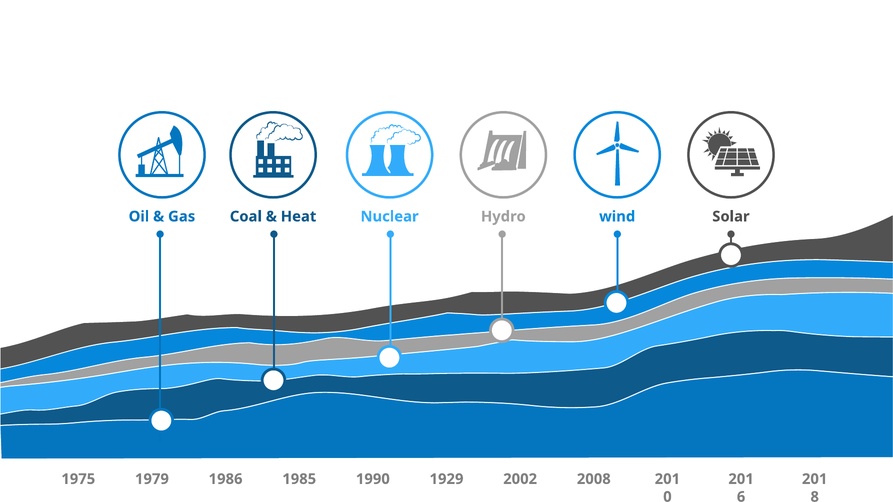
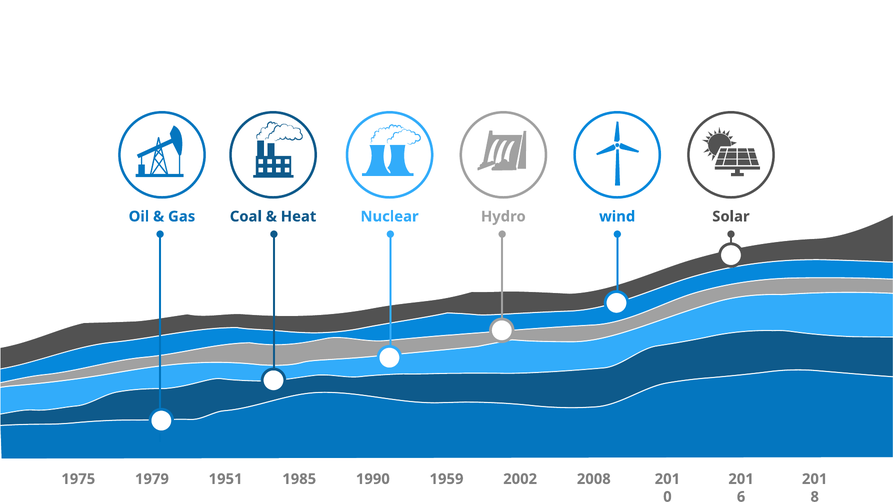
1986: 1986 -> 1951 (226, 479)
1929: 1929 -> 1959 (446, 479)
